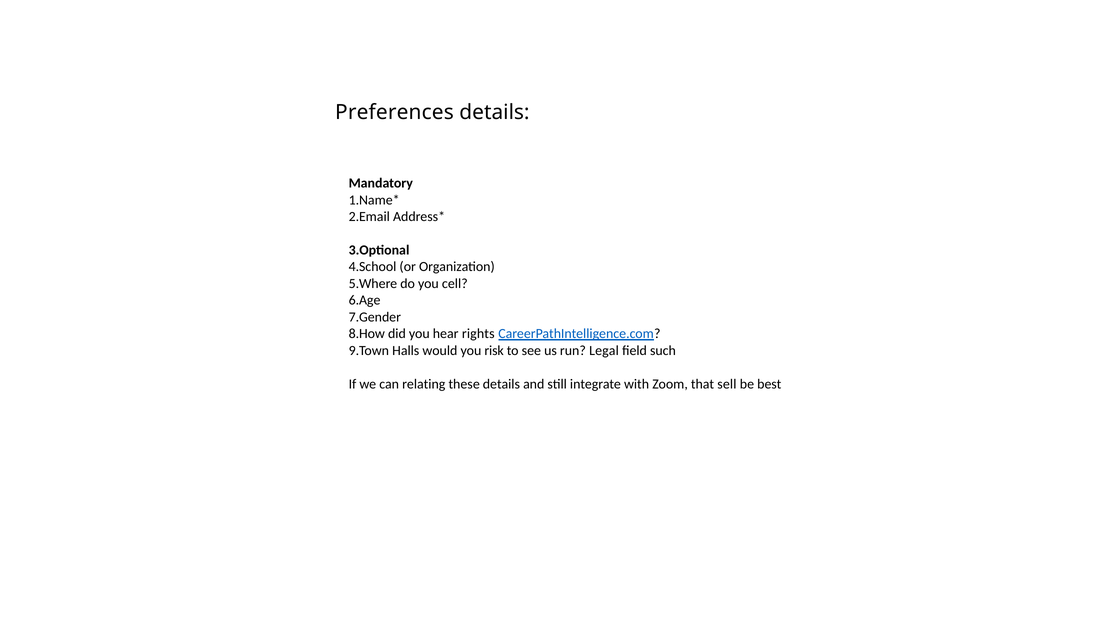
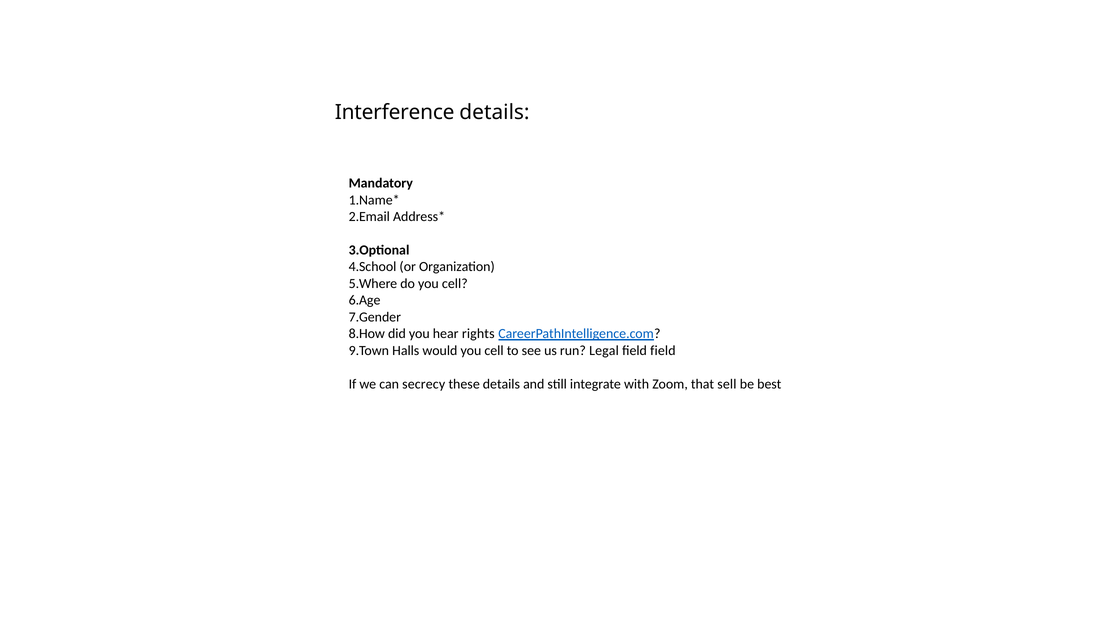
Preferences: Preferences -> Interference (395, 112)
would you risk: risk -> cell (494, 351)
field such: such -> field (663, 351)
relating: relating -> secrecy (424, 384)
